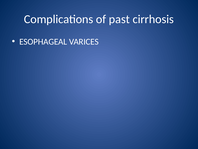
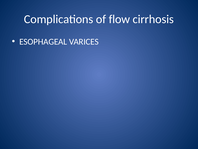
past: past -> flow (119, 19)
